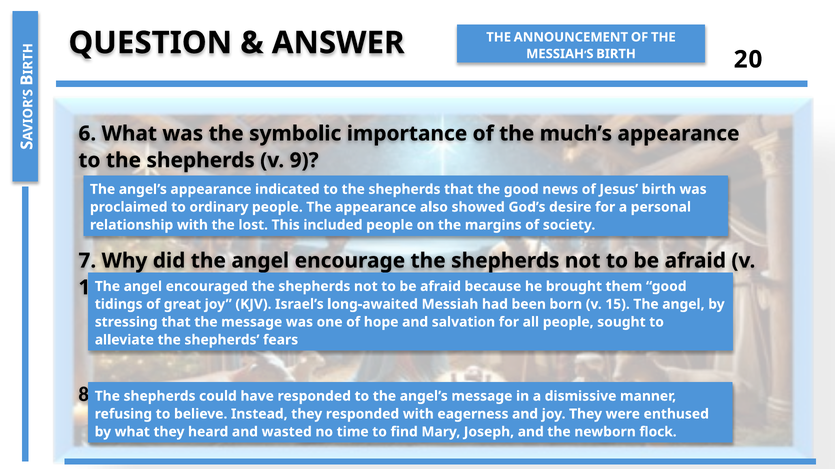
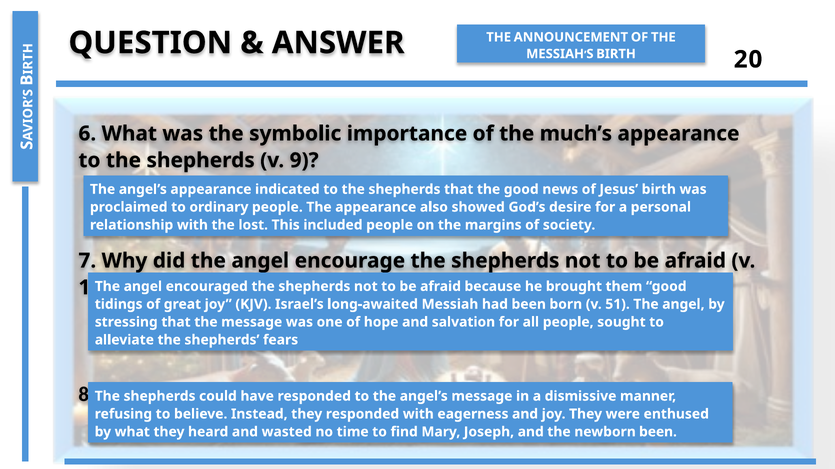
15: 15 -> 51 (618, 305)
newborn flock: flock -> been (658, 432)
